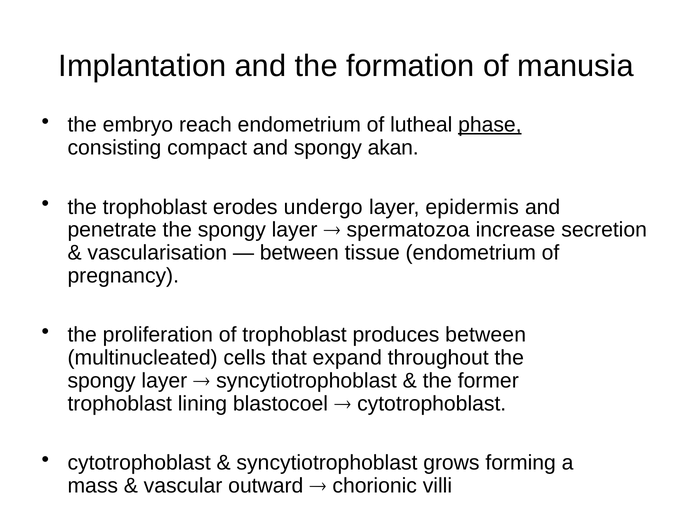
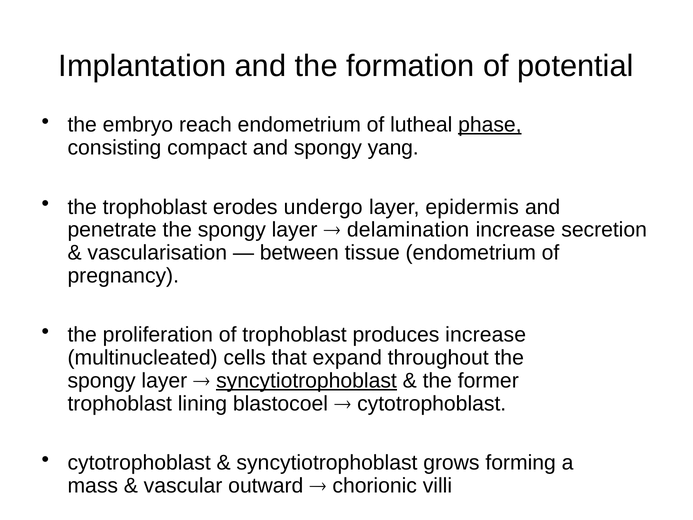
manusia: manusia -> potential (576, 66)
akan: akan -> yang (393, 148)
spermatozoa: spermatozoa -> delamination (408, 230)
produces between: between -> increase (486, 335)
syncytiotrophoblast underline: none -> present (306, 381)
